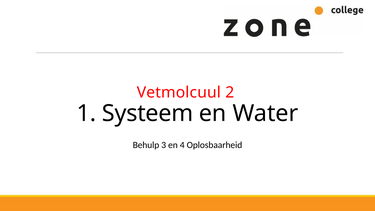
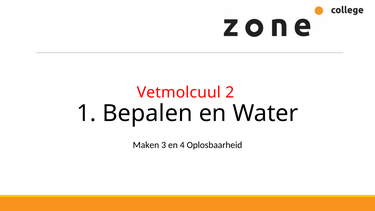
Systeem: Systeem -> Bepalen (147, 113)
Behulp: Behulp -> Maken (146, 145)
